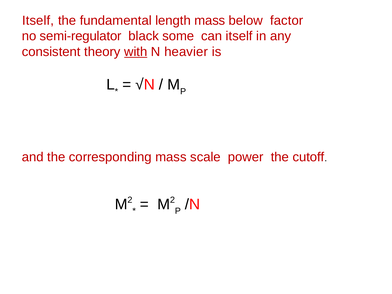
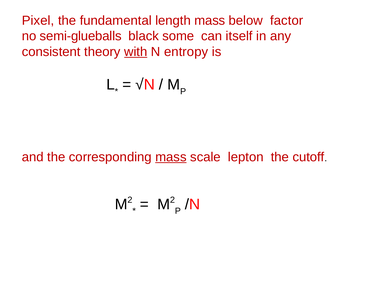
Itself: Itself -> Pixel (38, 20)
semi-regulator: semi-regulator -> semi-glueballs (81, 36)
heavier: heavier -> entropy (186, 52)
mass underline: none -> present (171, 157)
power: power -> lepton (246, 157)
